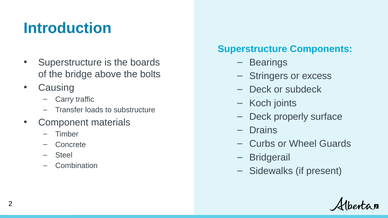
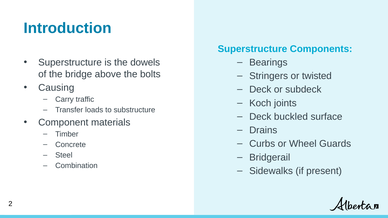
boards: boards -> dowels (145, 63)
excess: excess -> twisted (317, 76)
properly: properly -> buckled (291, 117)
